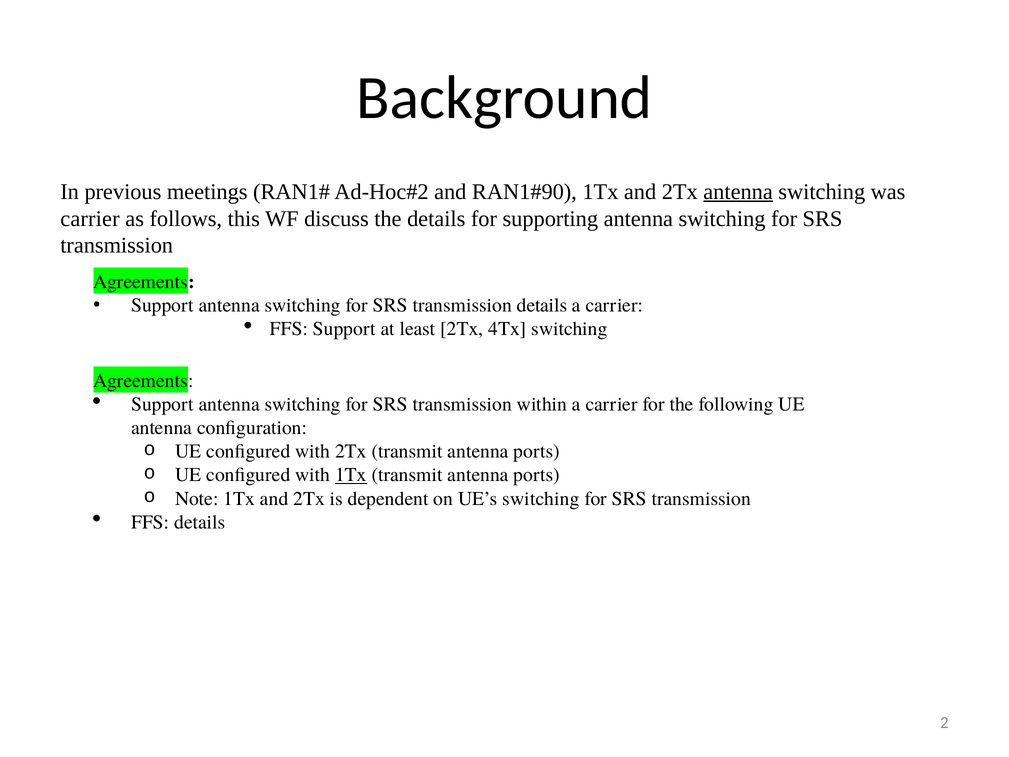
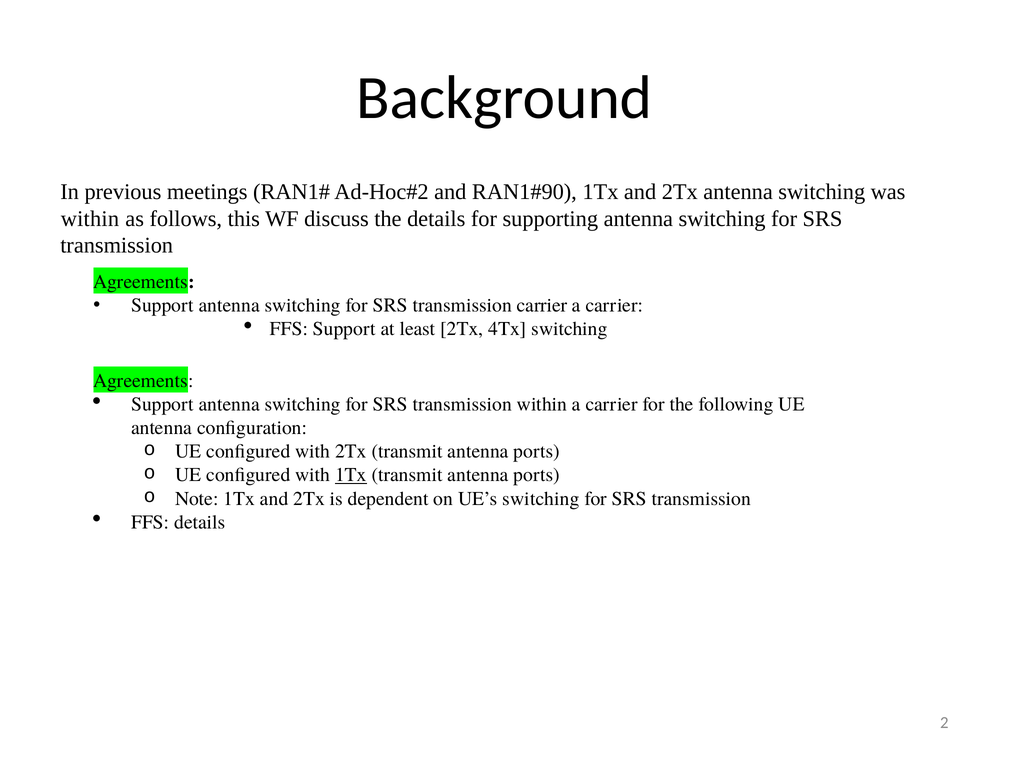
antenna underline: present -> none (738, 192)
carrier: carrier -> within (90, 219)
transmission details: details -> carrier (542, 305)
